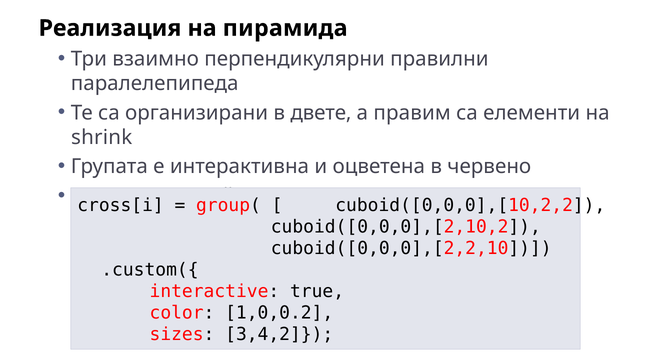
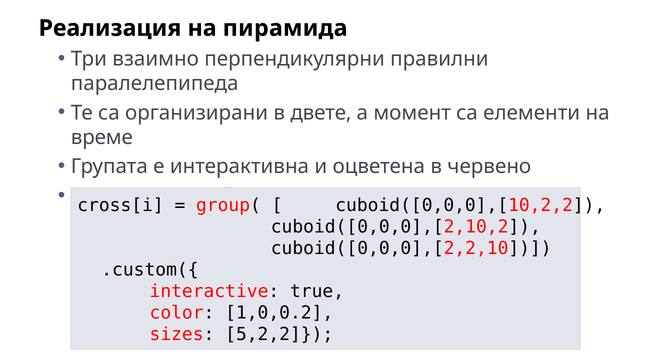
правим: правим -> момент (412, 113)
shrink: shrink -> време (102, 137)
3,4,2: 3,4,2 -> 5,2,2 (279, 334)
